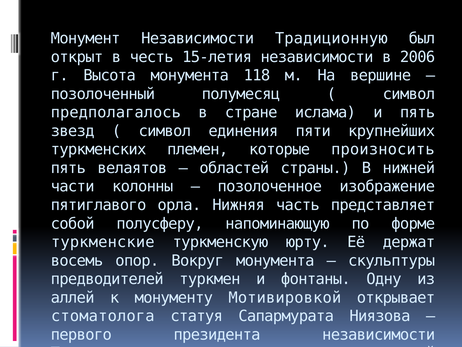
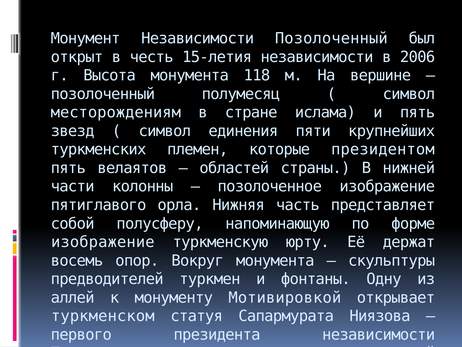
Независимости Традиционную: Традиционную -> Позолоченный (331, 38)
предполагалось: предполагалось -> месторождениям (116, 112)
произносить: произносить -> президентом (383, 149)
туркменские: туркменские -> изображение (103, 242)
стоматолога: стоматолога -> туркменском (103, 316)
